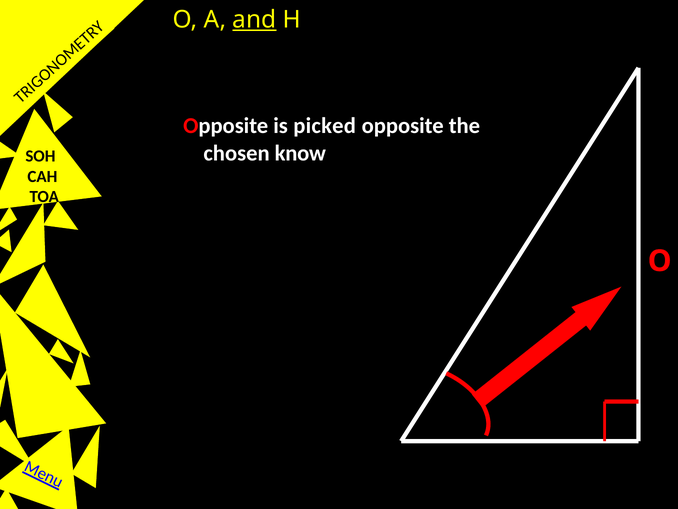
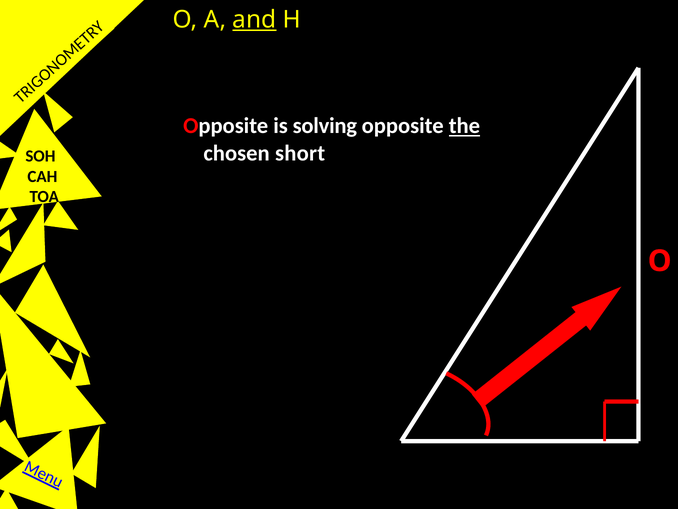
picked: picked -> solving (325, 126)
the underline: none -> present (464, 126)
know: know -> short (300, 153)
